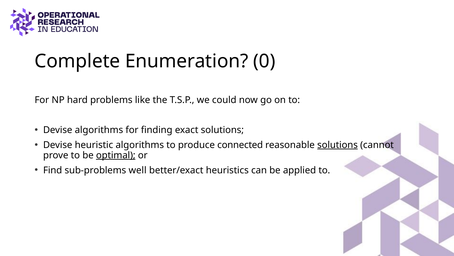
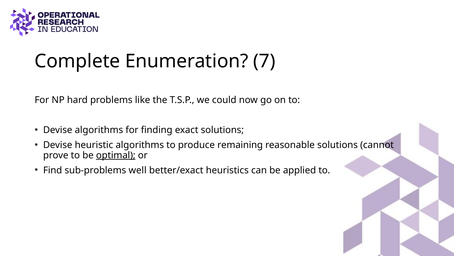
0: 0 -> 7 (264, 61)
connected: connected -> remaining (240, 145)
solutions underline: present -> none (338, 145)
